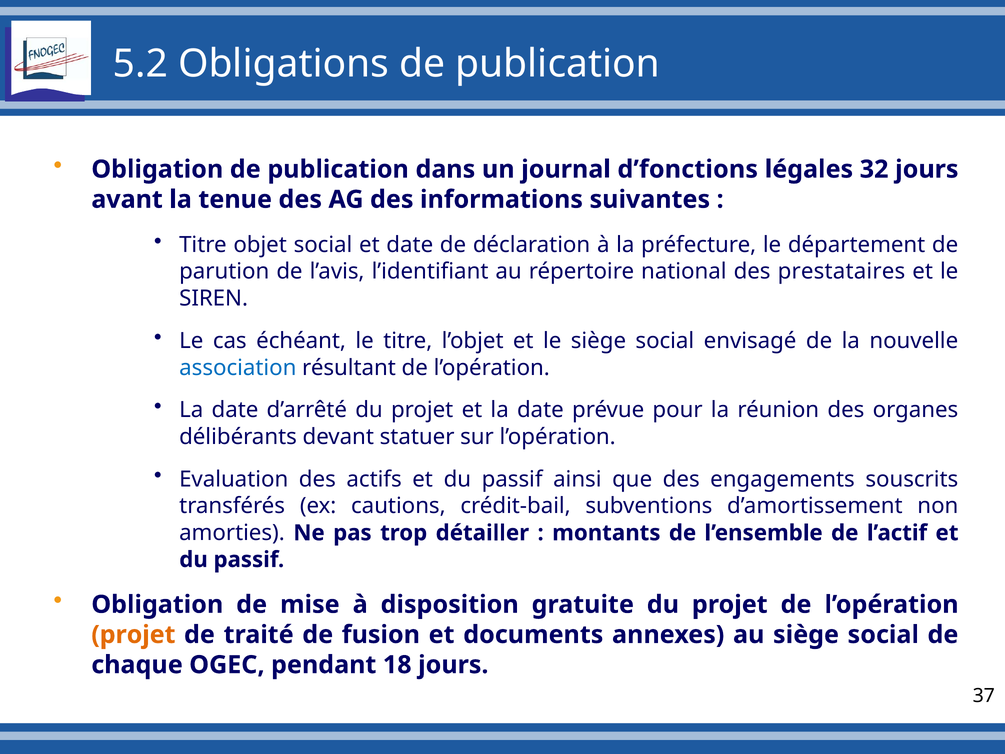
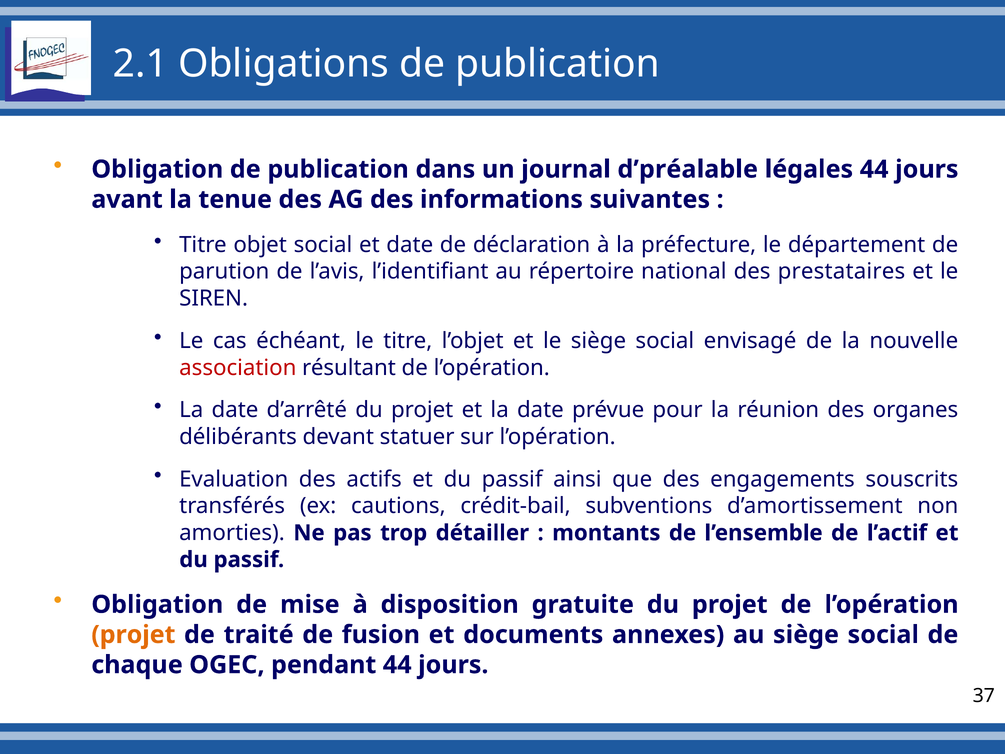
5.2: 5.2 -> 2.1 (140, 64)
d’fonctions: d’fonctions -> d’préalable (688, 169)
légales 32: 32 -> 44 (874, 169)
association colour: blue -> red (238, 368)
pendant 18: 18 -> 44 (397, 665)
